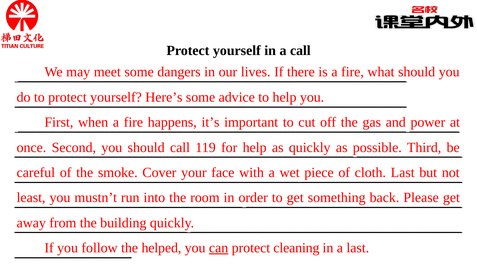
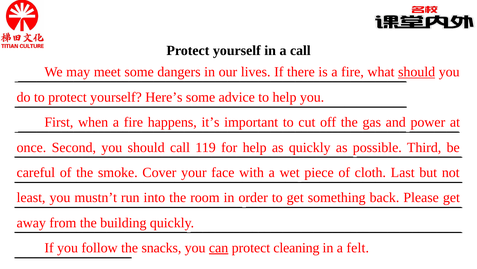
should underline: none -> present (417, 72)
helped: helped -> snacks (161, 247)
a last: last -> felt (358, 247)
